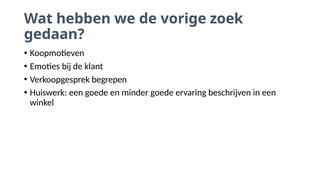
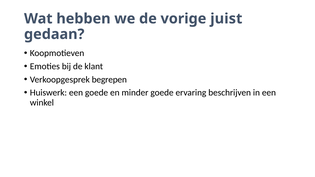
zoek: zoek -> juist (226, 19)
